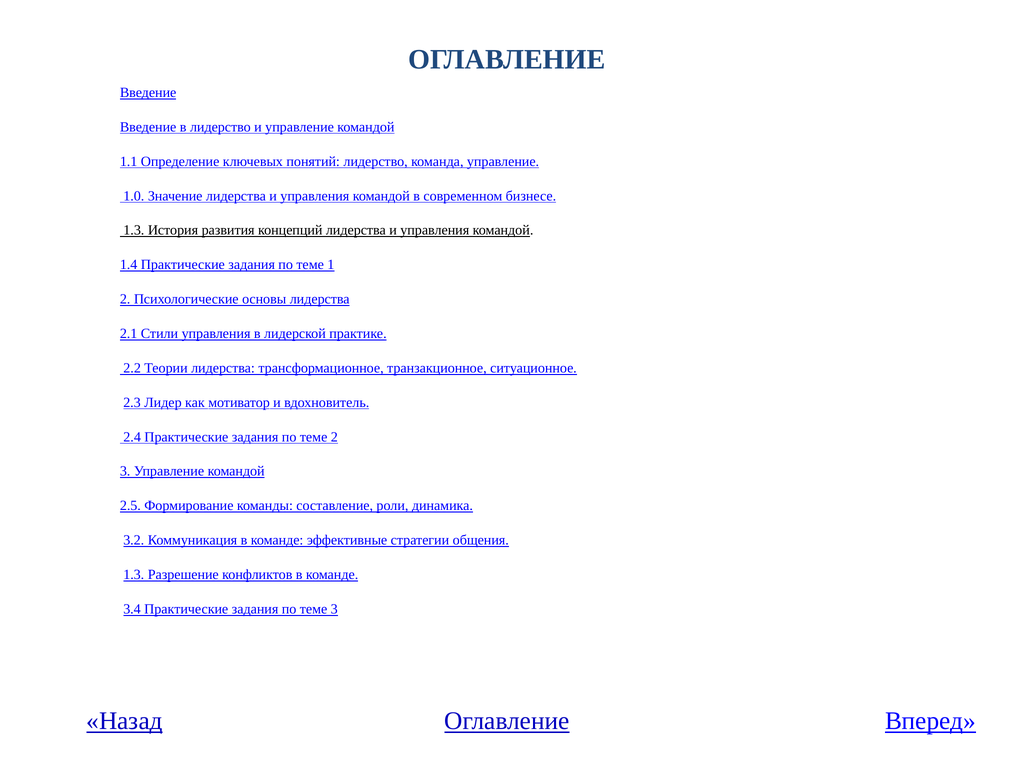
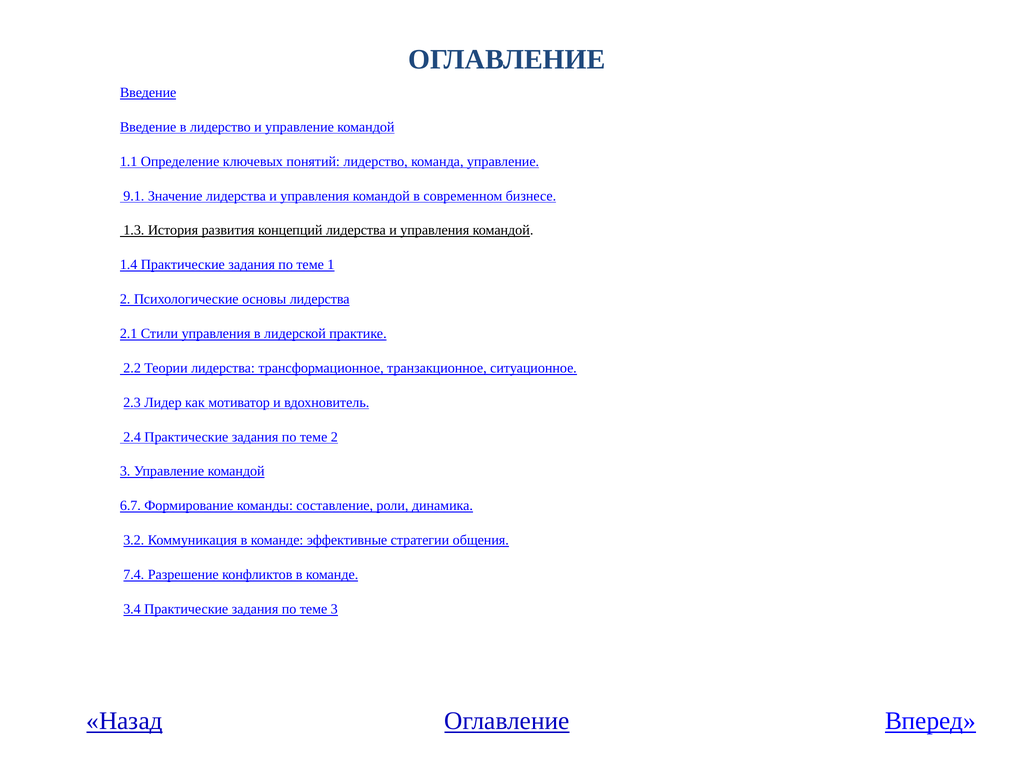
1.0: 1.0 -> 9.1 (134, 196)
2.5: 2.5 -> 6.7 (130, 506)
1.3: 1.3 -> 7.4 (134, 575)
